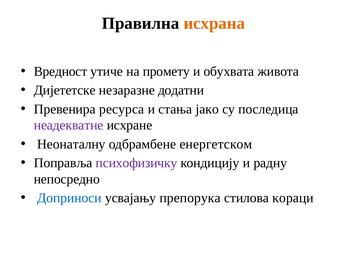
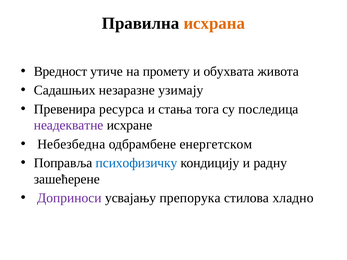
Дијететске: Дијететске -> Садашњих (65, 90)
додатни: додатни -> узимају (181, 90)
јако: јако -> тога (207, 109)
Неонаталну: Неонаталну -> Небезбедна (71, 144)
психофизичку colour: purple -> blue (137, 163)
непосредно: непосредно -> зашећерене (67, 179)
Доприноси colour: blue -> purple (69, 198)
кораци: кораци -> хладно (293, 198)
